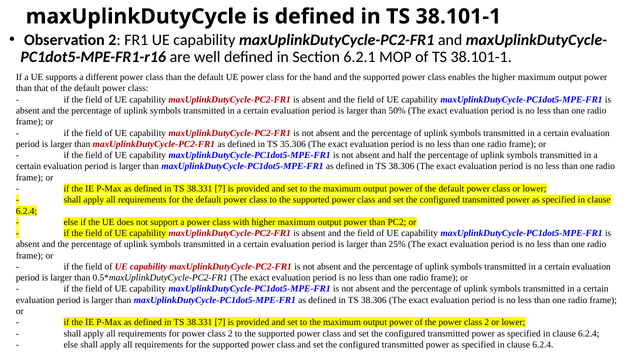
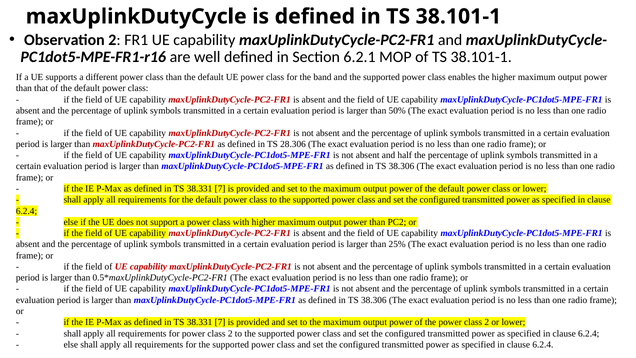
35.306: 35.306 -> 28.306 (293, 144)
